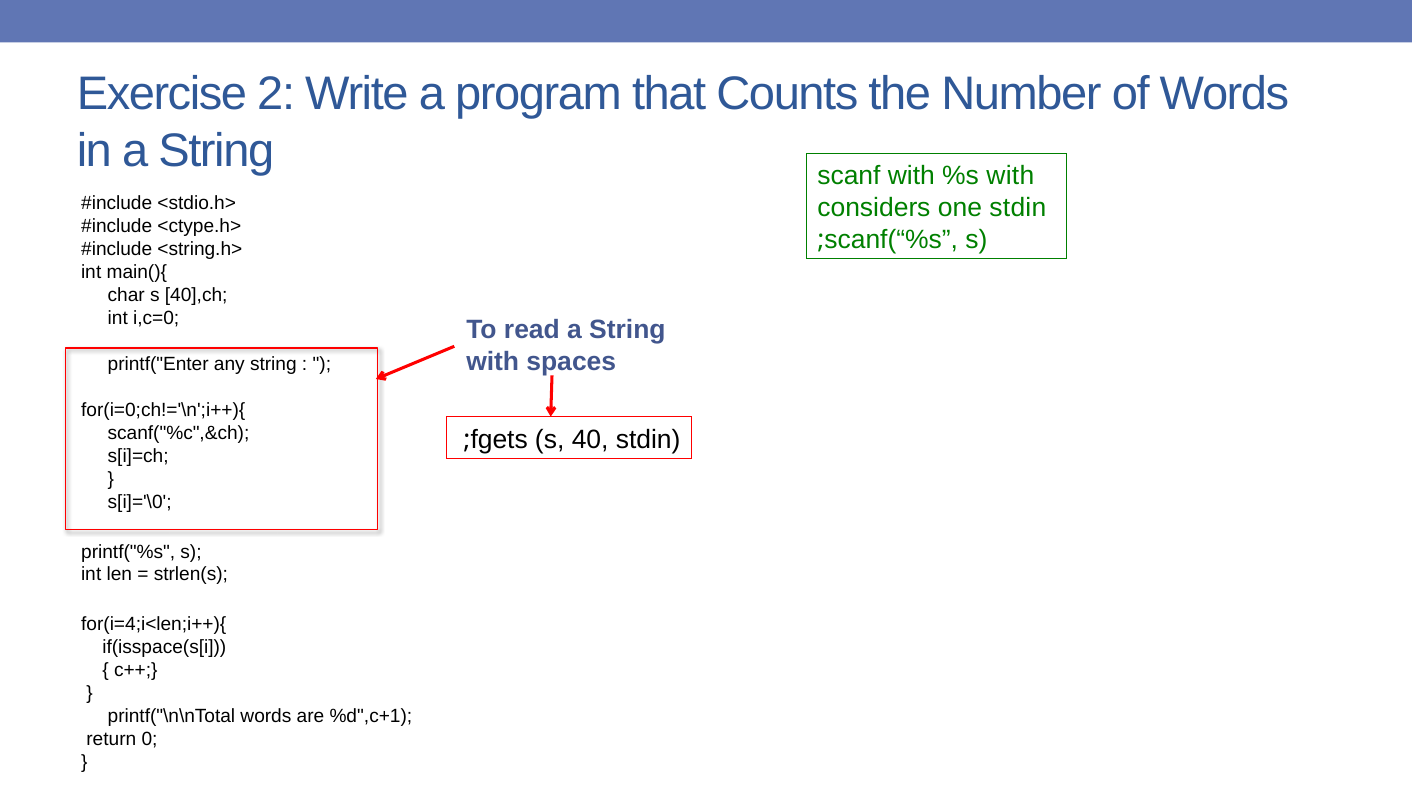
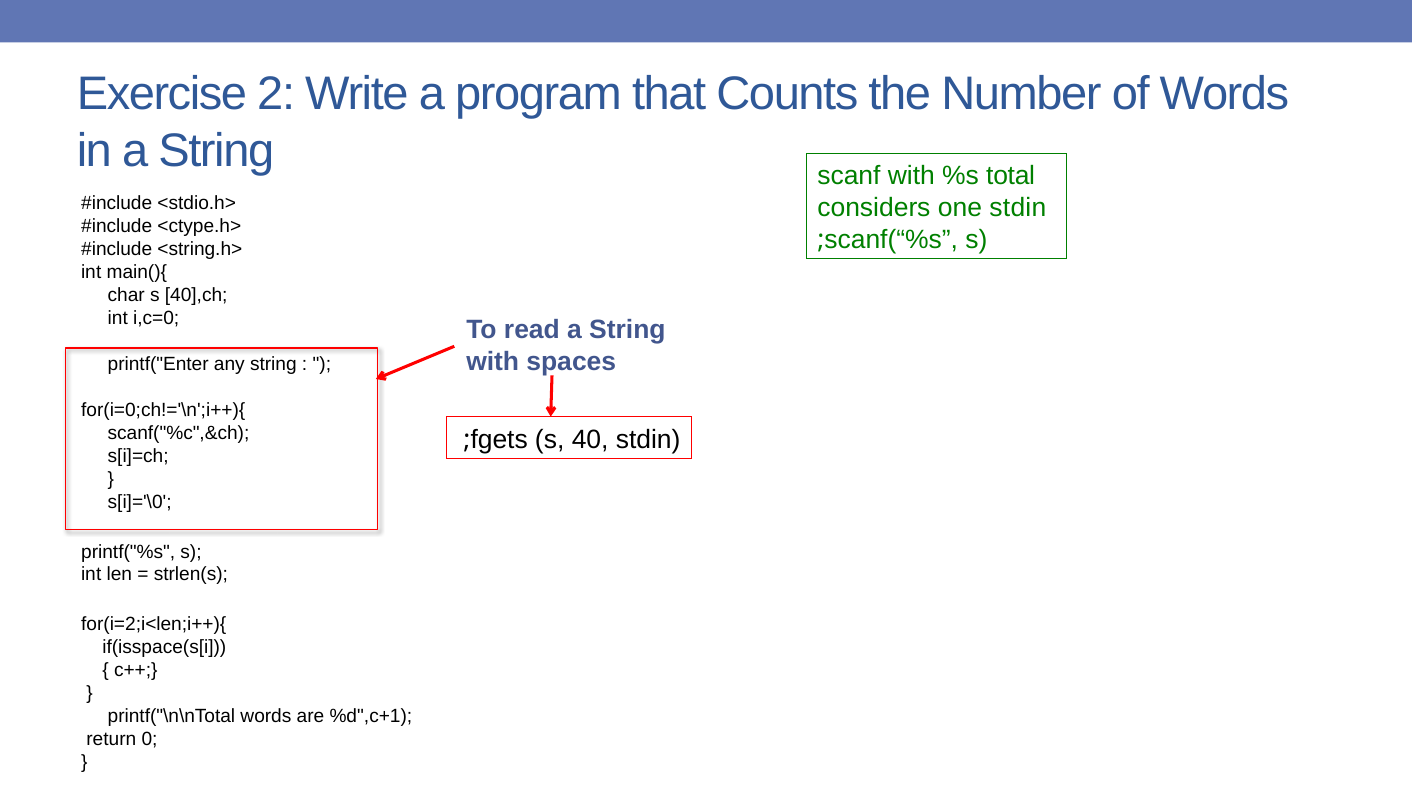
%s with: with -> total (1011, 176)
for(i=4;i<len;i++){: for(i=4;i<len;i++){ -> for(i=2;i<len;i++){ (154, 625)
